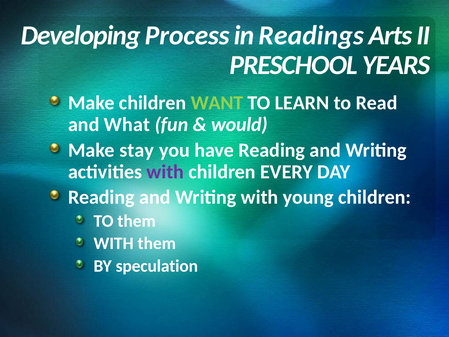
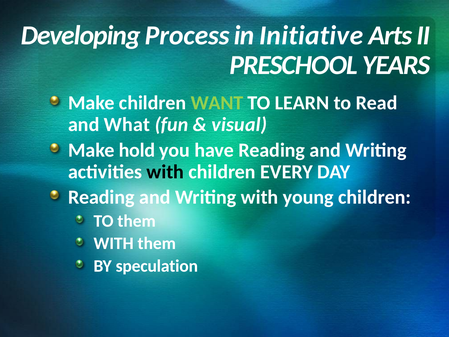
Readings: Readings -> Initiative (311, 35)
would: would -> visual (239, 125)
stay: stay -> hold (137, 150)
with colour: purple -> black (165, 172)
